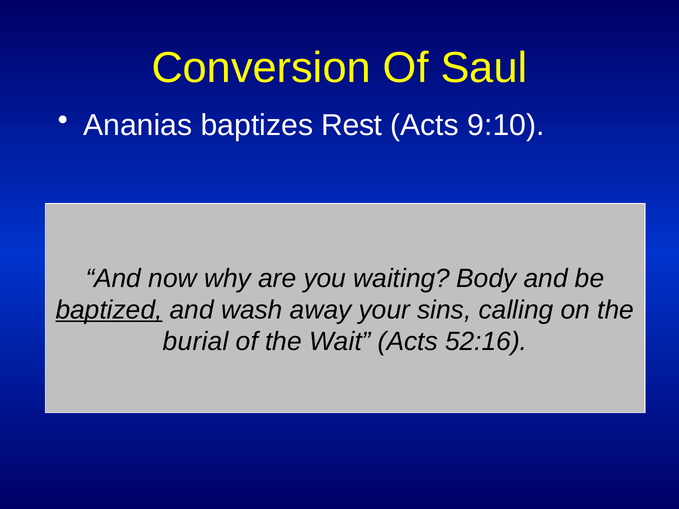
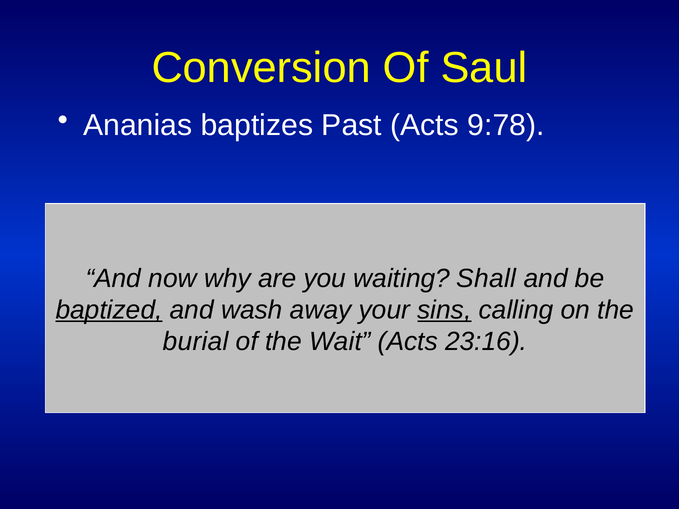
Rest: Rest -> Past (352, 125)
9:10: 9:10 -> 9:78 (506, 125)
Body: Body -> Shall (486, 278)
sins underline: none -> present (444, 310)
52:16: 52:16 -> 23:16 (486, 342)
